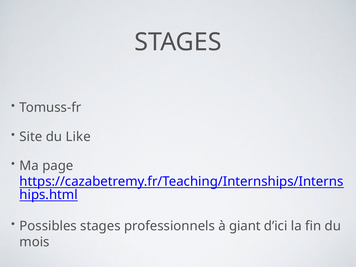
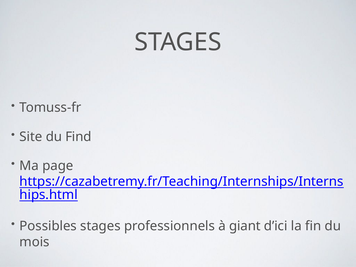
Like: Like -> Find (78, 137)
